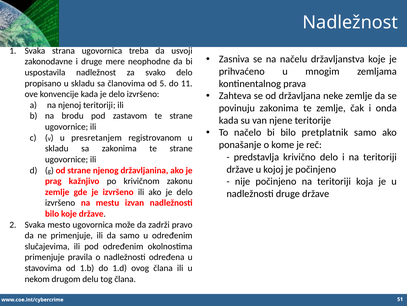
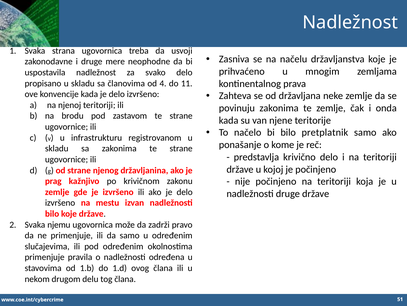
5: 5 -> 4 (163, 83)
presretanjem: presretanjem -> infrastrukturu (97, 137)
mesto: mesto -> njemu (59, 224)
